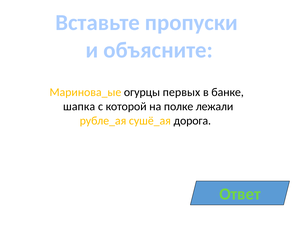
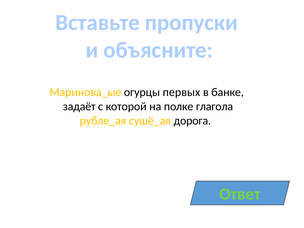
шапка: шапка -> задаёт (79, 106)
лежали: лежали -> глагола (215, 106)
